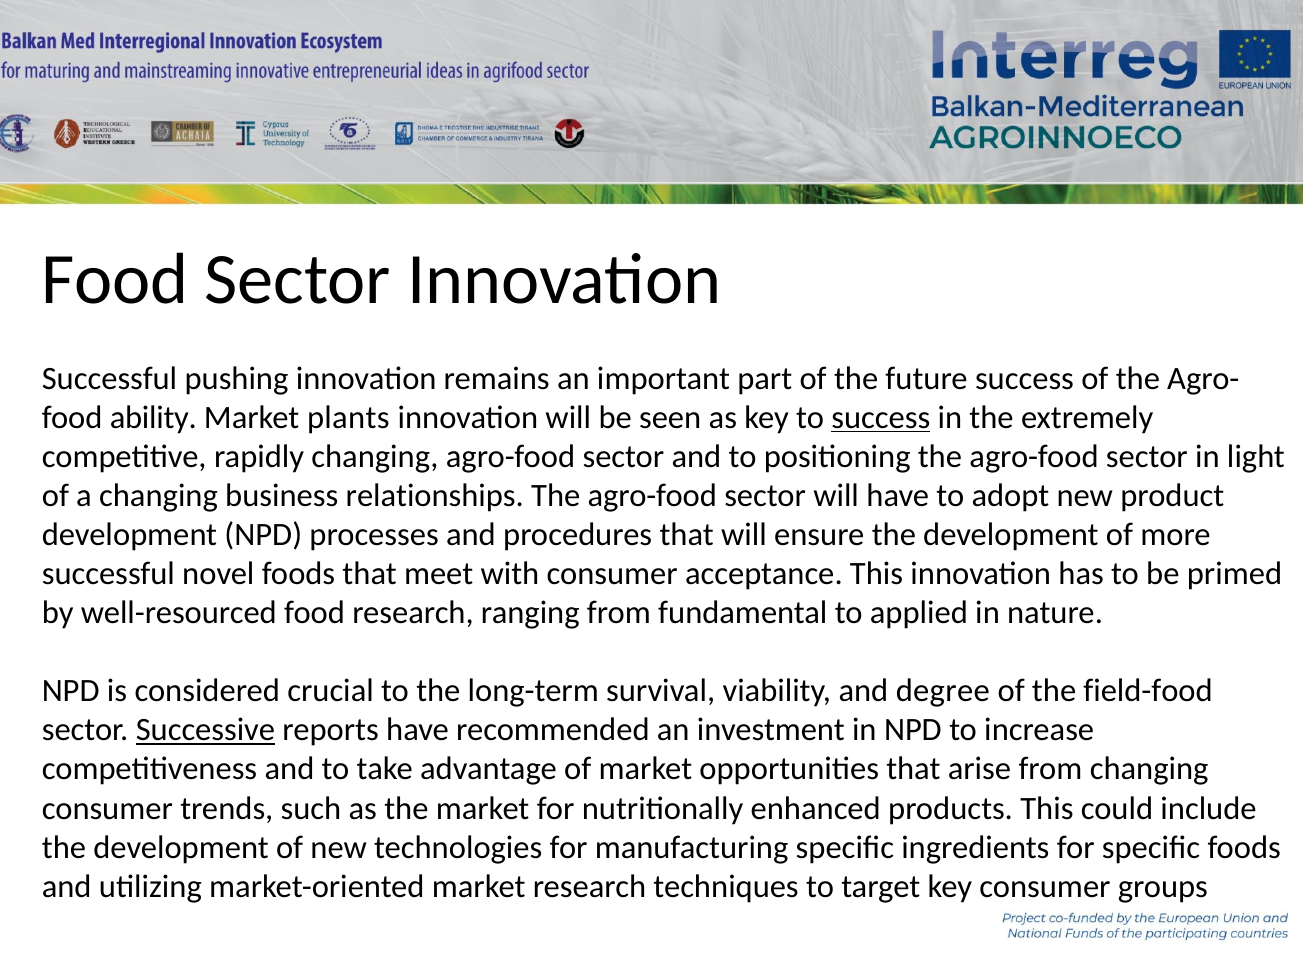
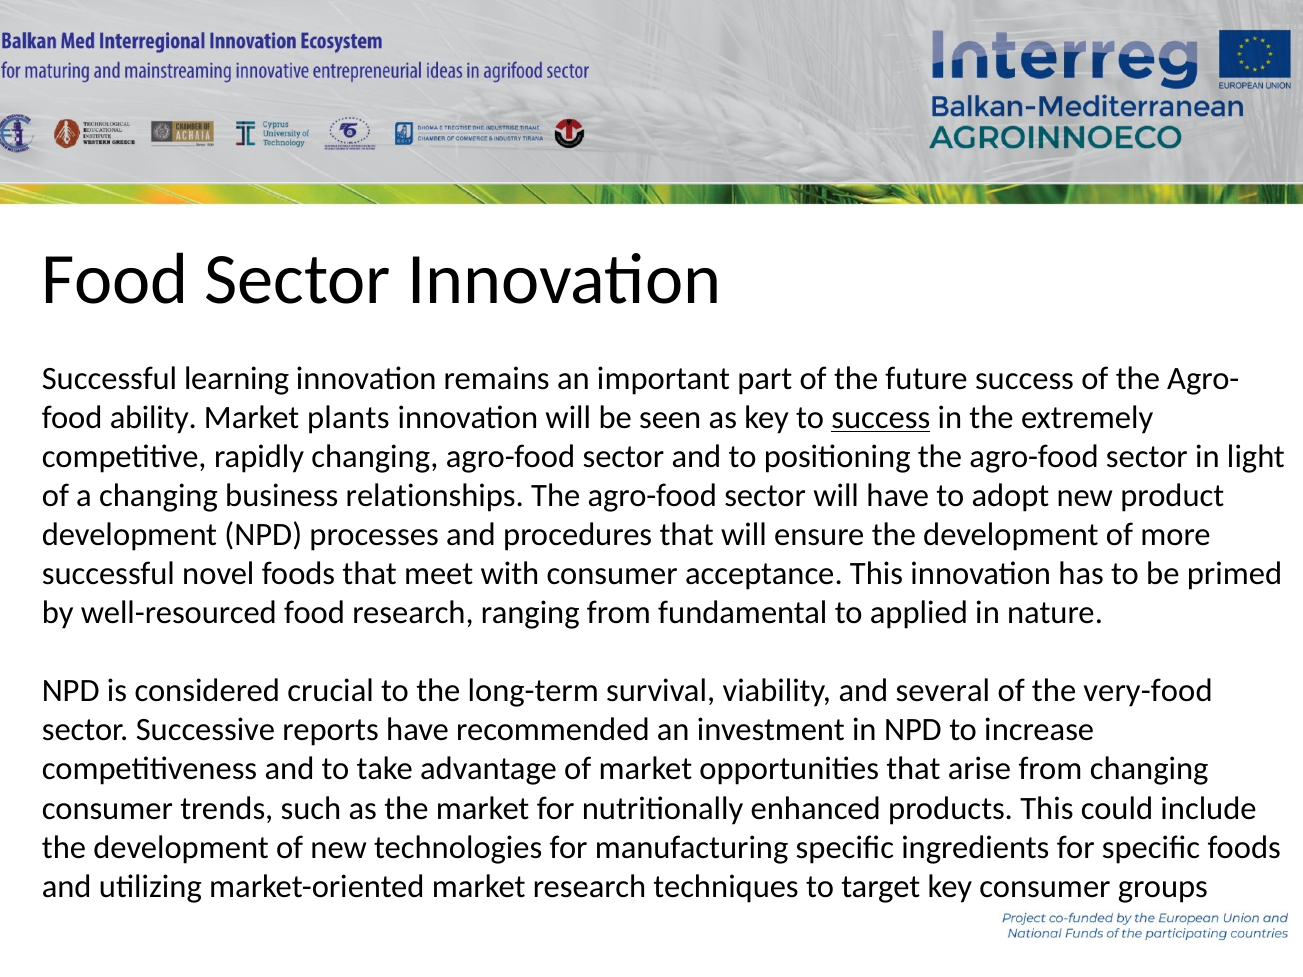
pushing: pushing -> learning (237, 379)
degree: degree -> several (943, 691)
field-food: field-food -> very-food (1148, 691)
Successive underline: present -> none (205, 730)
